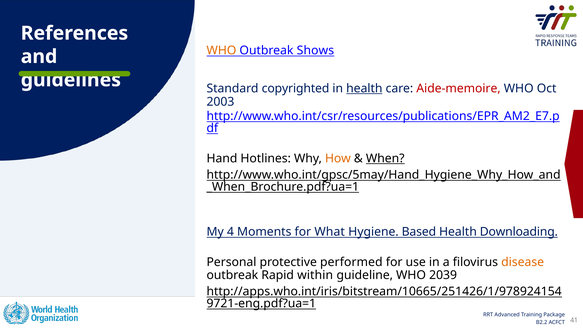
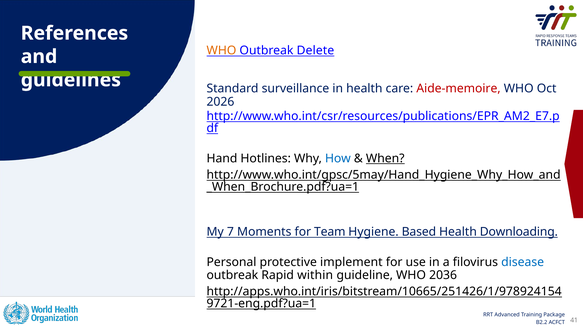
Shows: Shows -> Delete (315, 50)
copyrighted: copyrighted -> surveillance (295, 89)
health underline: present -> none (364, 89)
2003: 2003 -> 2026 (220, 102)
How colour: orange -> blue (338, 158)
4: 4 -> 7 (230, 232)
What: What -> Team (330, 232)
performed: performed -> implement (351, 262)
disease colour: orange -> blue (523, 262)
2039: 2039 -> 2036 (443, 275)
